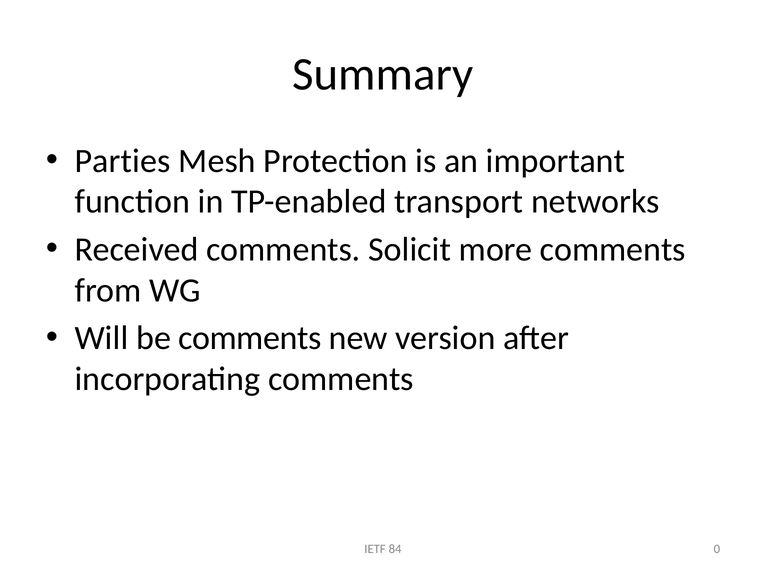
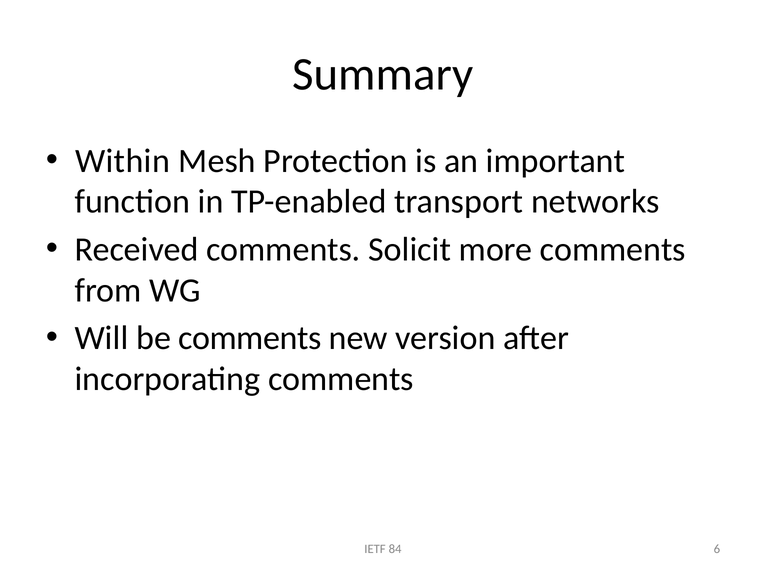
Parties: Parties -> Within (123, 161)
0: 0 -> 6 (717, 549)
